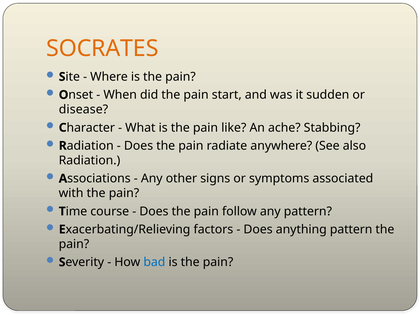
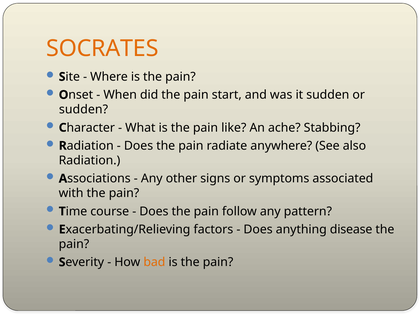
disease: disease -> sudden (83, 110)
anything pattern: pattern -> disease (351, 229)
bad colour: blue -> orange (154, 262)
